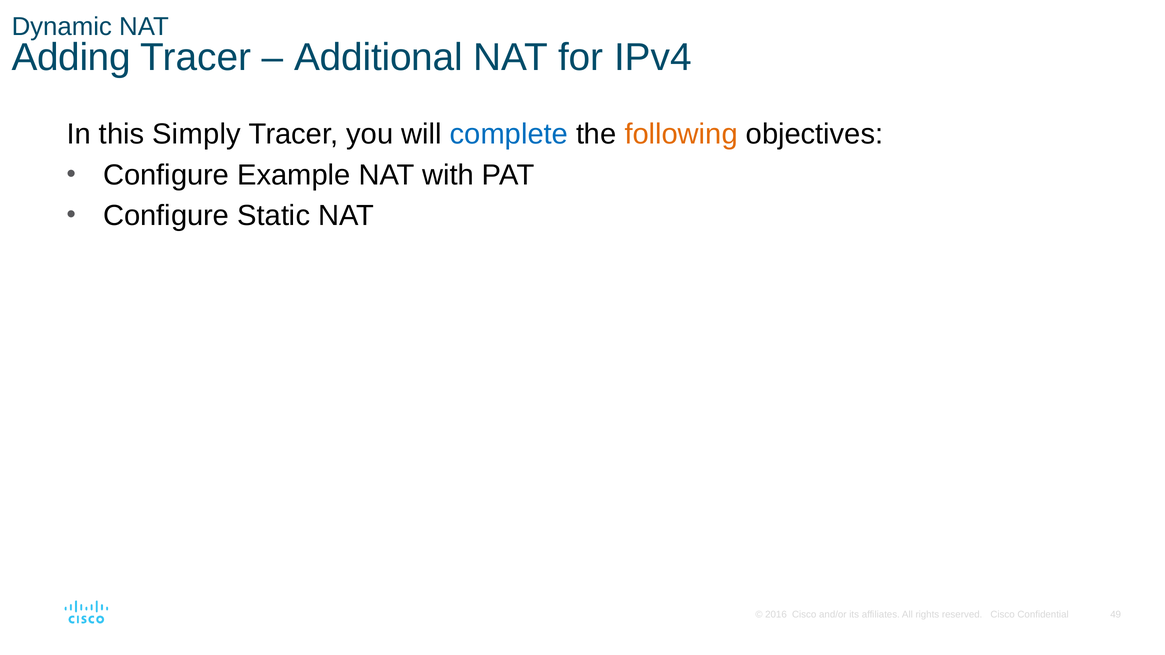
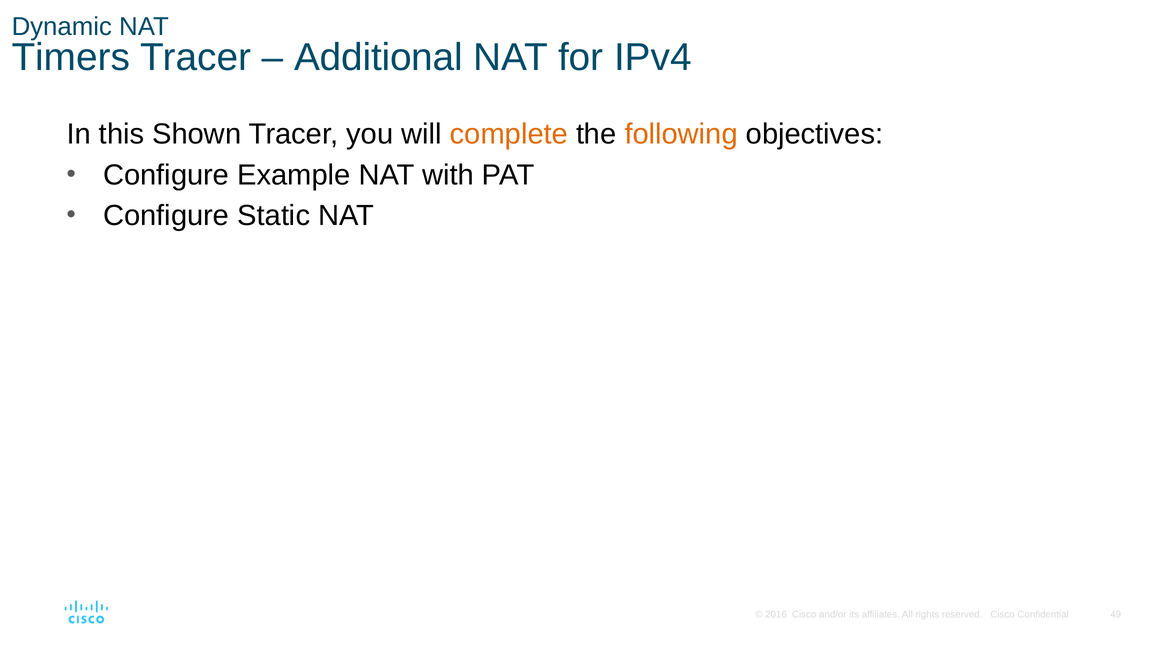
Adding: Adding -> Timers (71, 57)
Simply: Simply -> Shown (197, 134)
complete colour: blue -> orange (509, 134)
